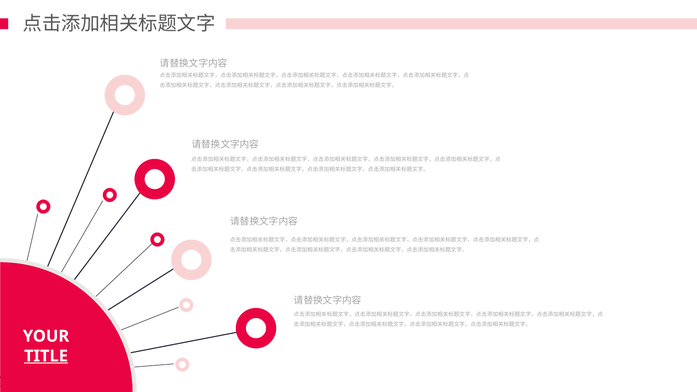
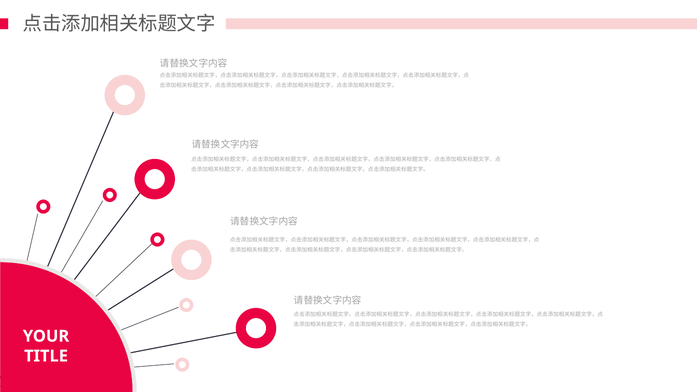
TITLE underline: present -> none (46, 356)
